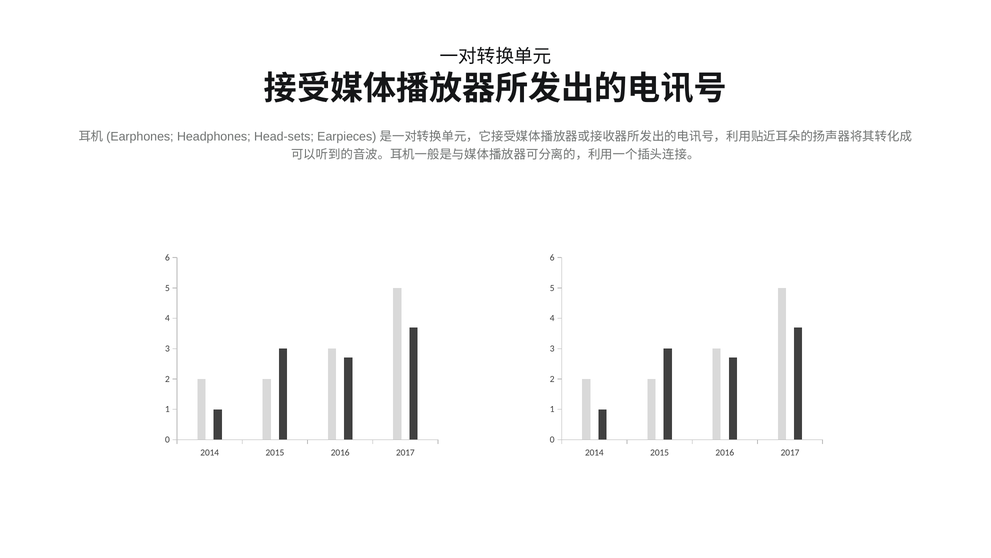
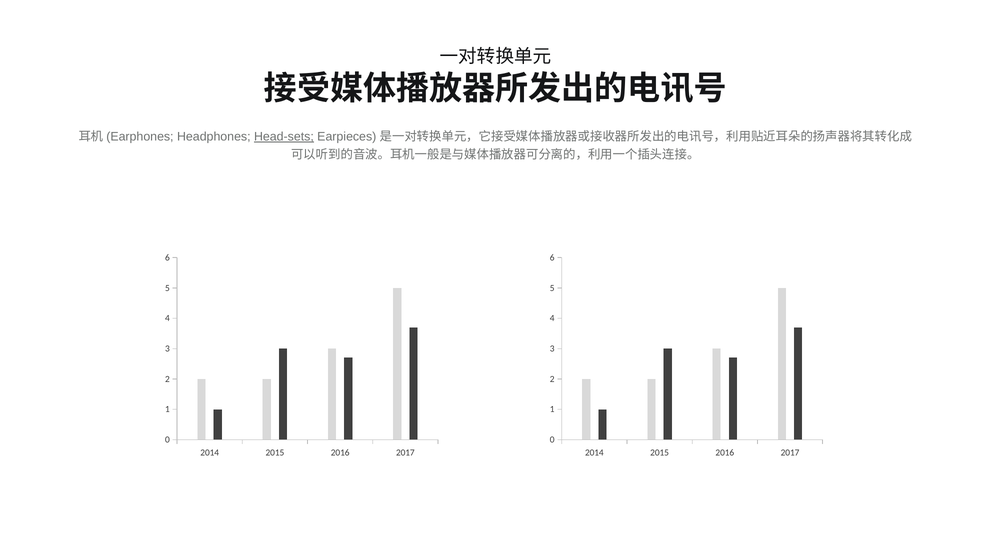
Head-sets underline: none -> present (284, 137)
